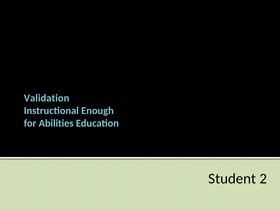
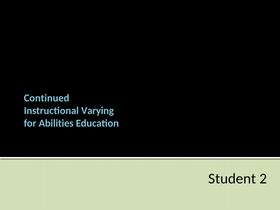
Validation: Validation -> Continued (47, 98)
Enough: Enough -> Varying (98, 111)
